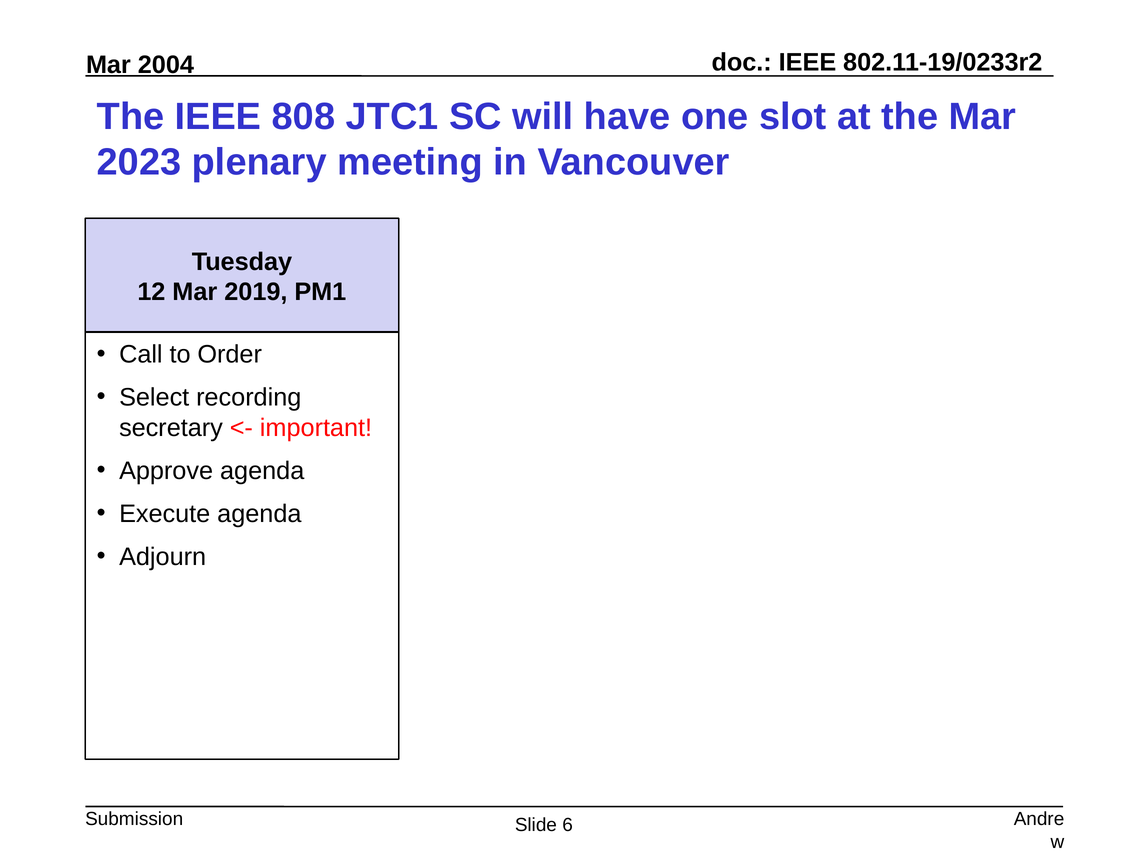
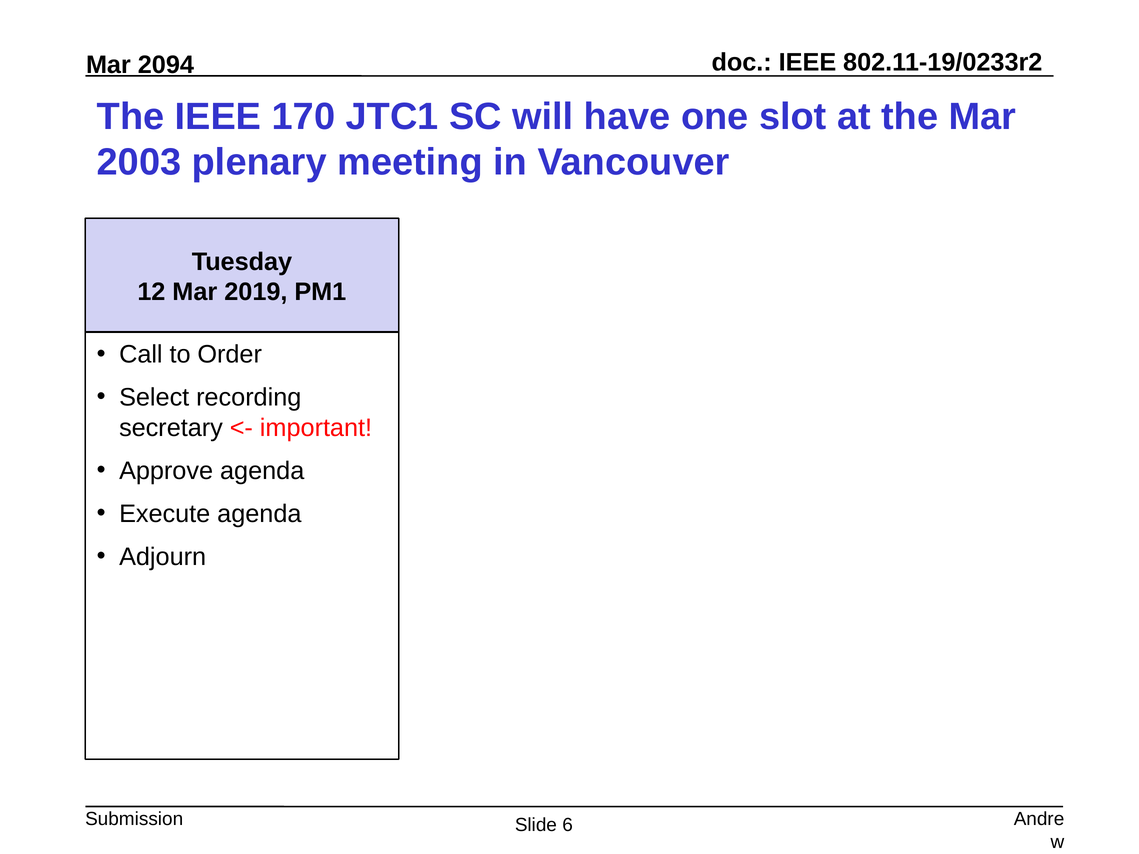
2004: 2004 -> 2094 (166, 65)
808: 808 -> 170 (303, 117)
2023: 2023 -> 2003 (139, 162)
